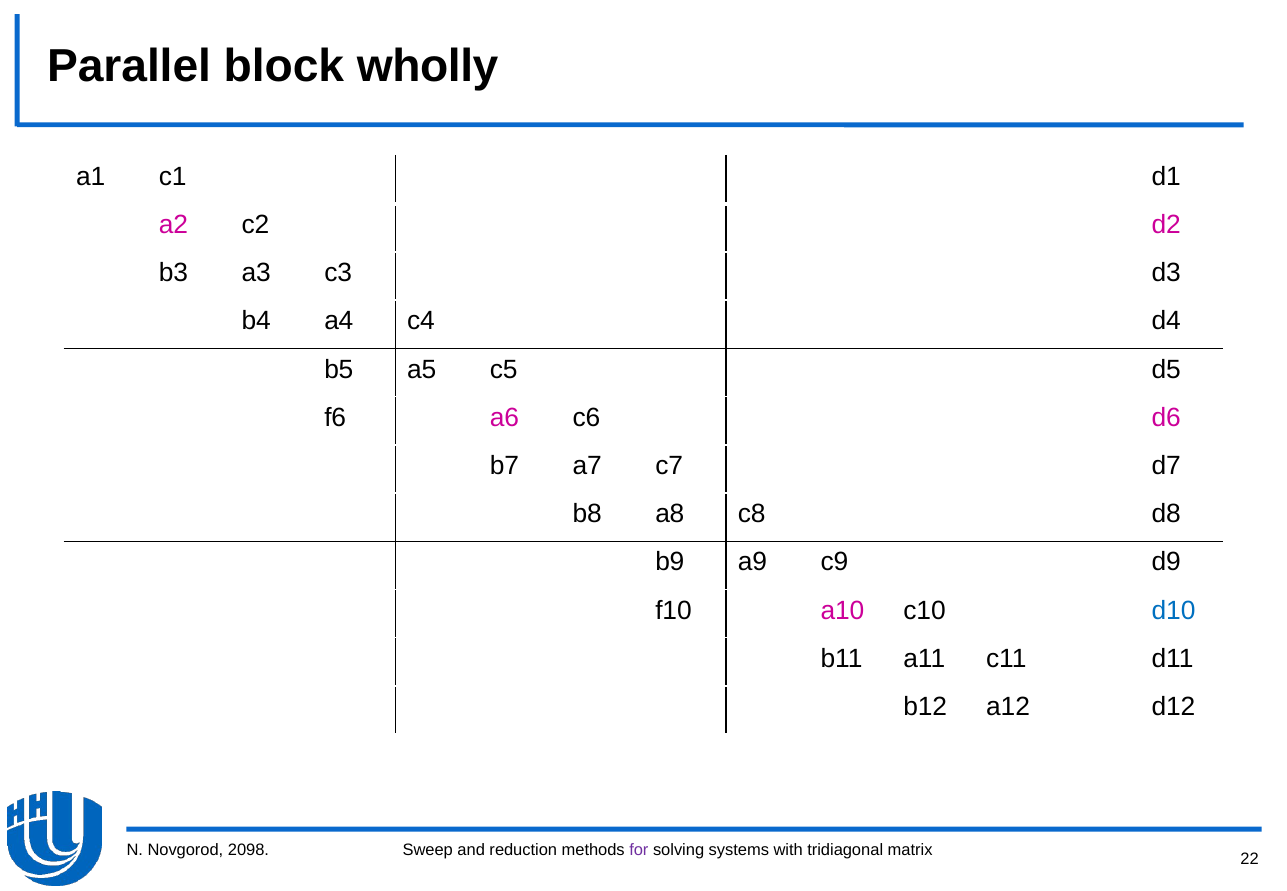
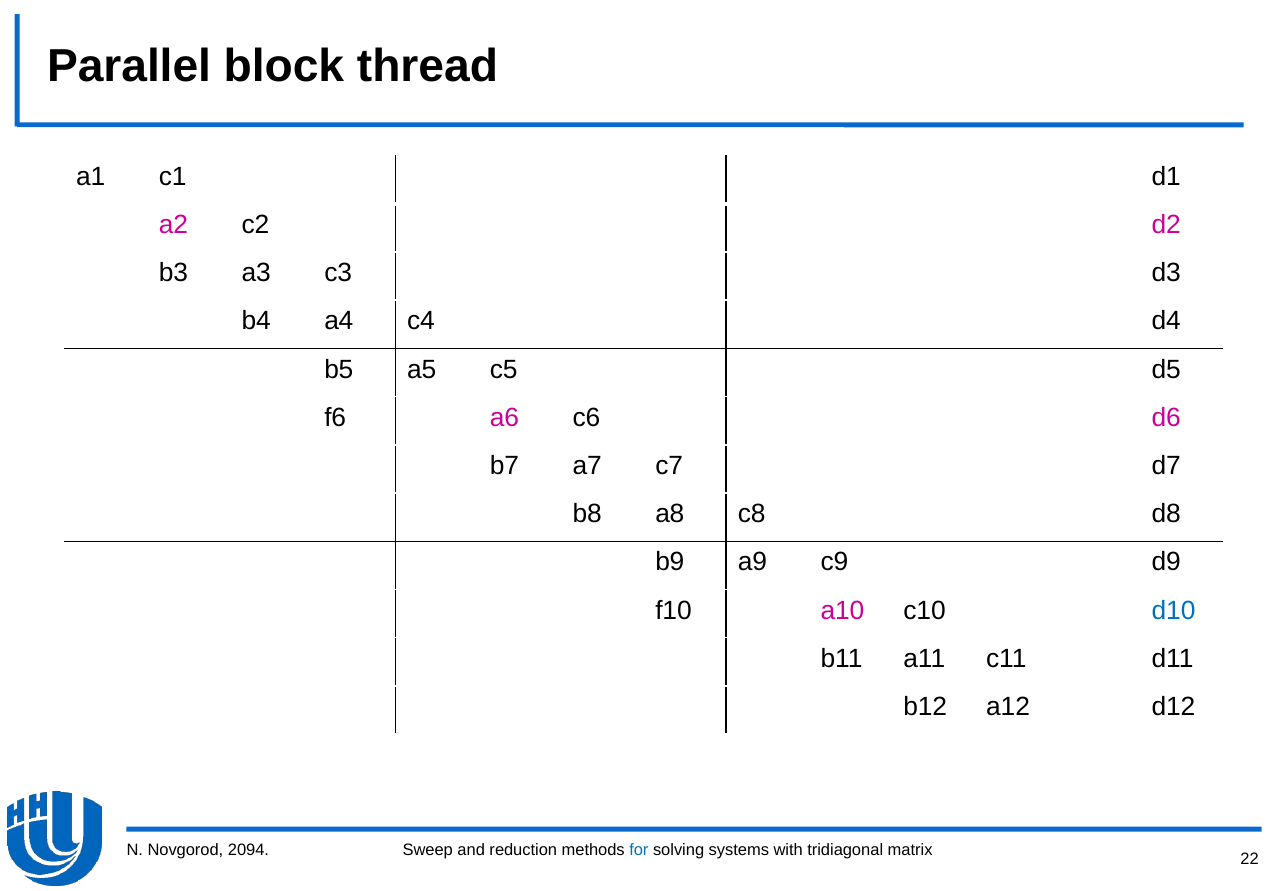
wholly: wholly -> thread (427, 67)
2098: 2098 -> 2094 (248, 850)
for colour: purple -> blue (639, 850)
